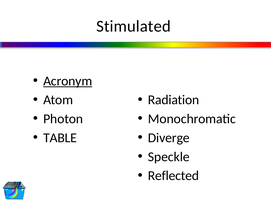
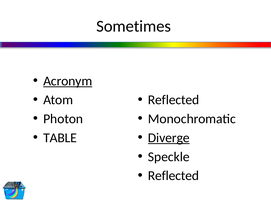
Stimulated: Stimulated -> Sometimes (134, 26)
Radiation: Radiation -> Reflected (174, 100)
Diverge underline: none -> present (169, 138)
